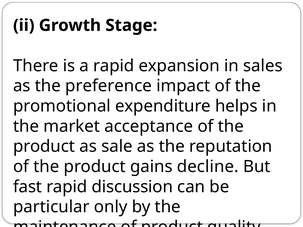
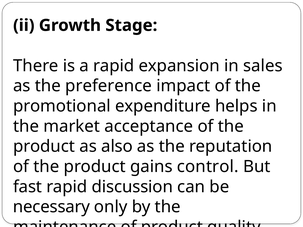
sale: sale -> also (117, 147)
decline: decline -> control (208, 167)
particular: particular -> necessary (51, 207)
